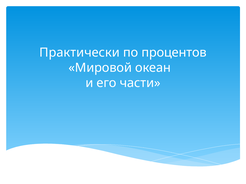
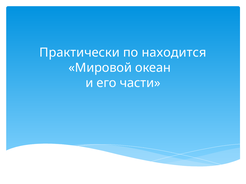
процентов: процентов -> находится (174, 53)
